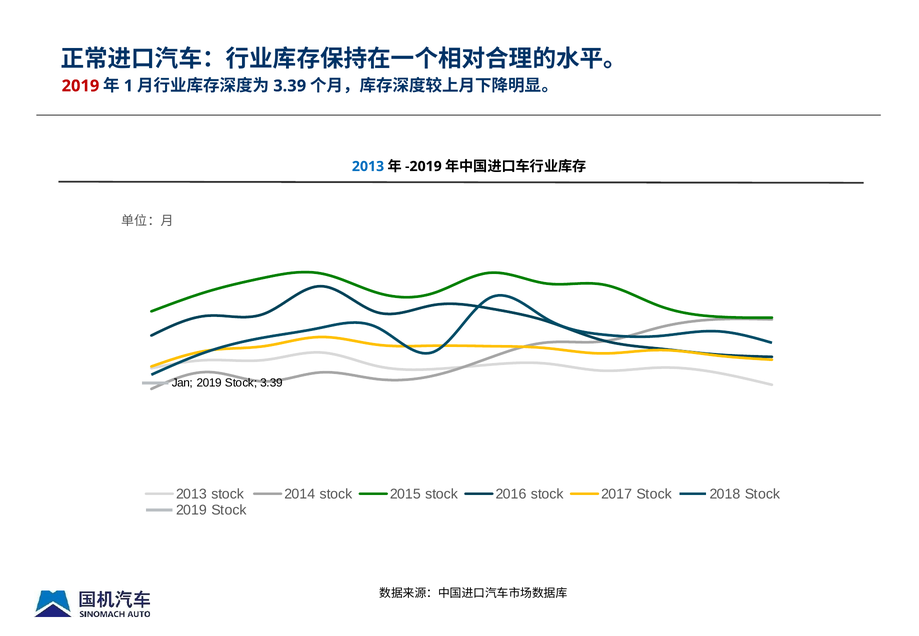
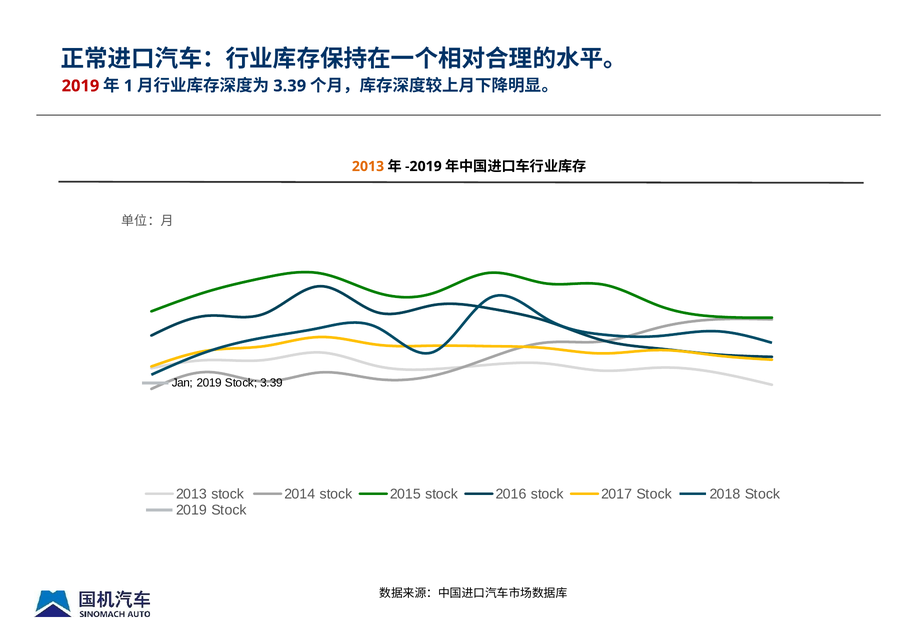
2013 colour: blue -> orange (368, 166)
